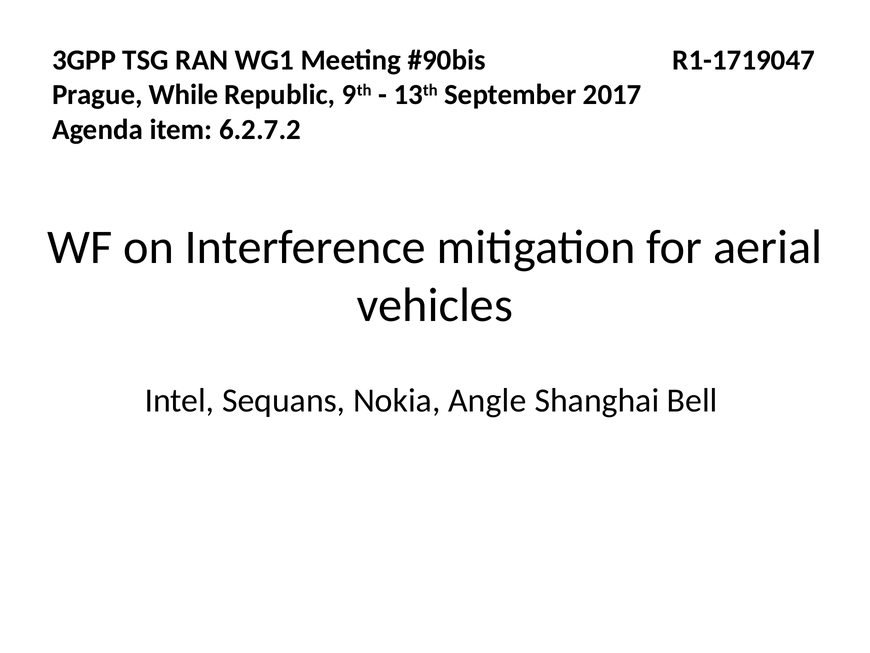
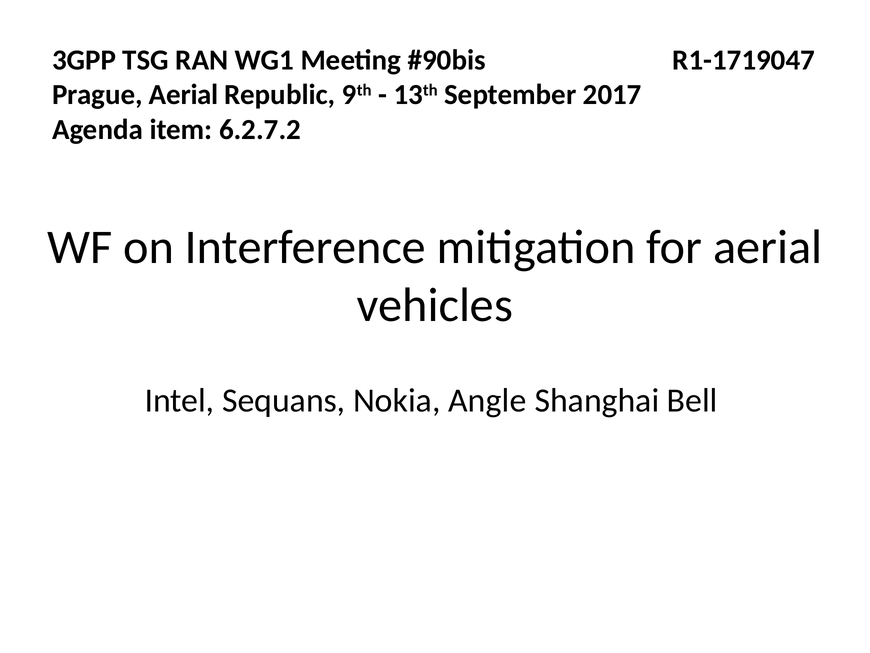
Prague While: While -> Aerial (184, 95)
